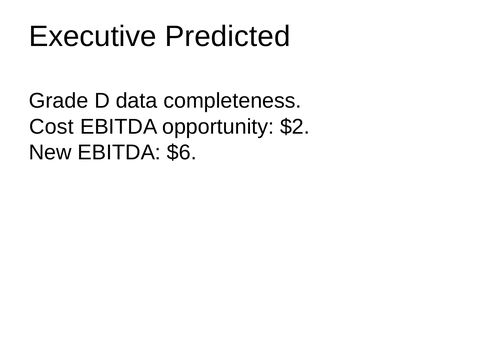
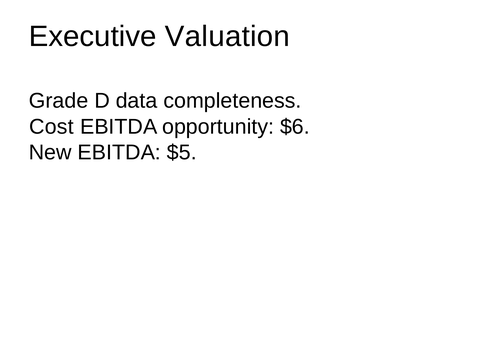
Predicted: Predicted -> Valuation (227, 37)
$2: $2 -> $6 (295, 127)
$6: $6 -> $5 (182, 153)
